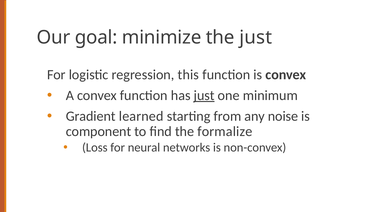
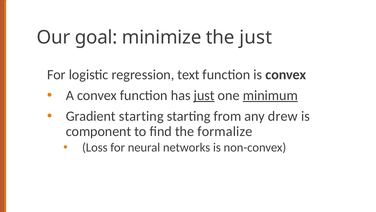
this: this -> text (188, 74)
minimum underline: none -> present (270, 95)
Gradient learned: learned -> starting (141, 116)
noise: noise -> drew (283, 116)
